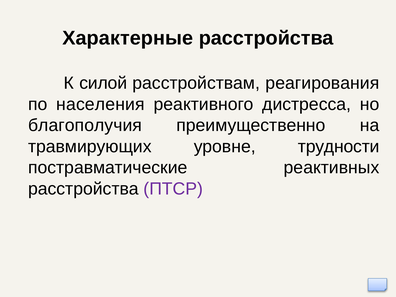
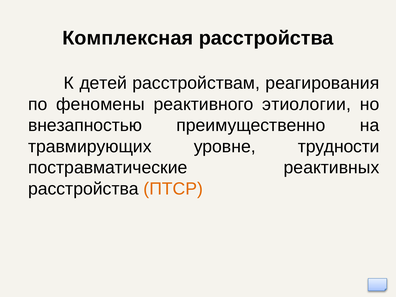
Характерные: Характерные -> Комплексная (128, 38)
силой: силой -> детей (103, 83)
населения: населения -> феномены (100, 104)
дистресса: дистресса -> этиологии (307, 104)
благополучия: благополучия -> внезапностью (85, 125)
ПТСР colour: purple -> orange (173, 189)
